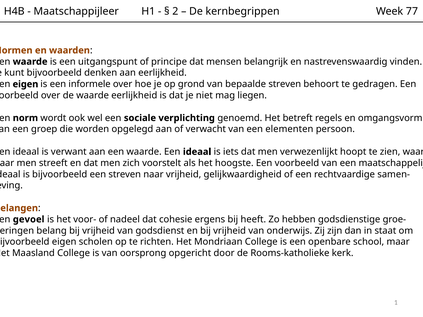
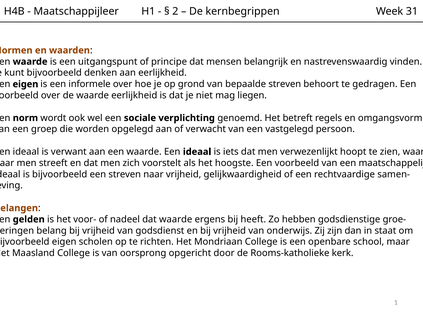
77: 77 -> 31 (412, 11)
elementen: elementen -> vastgelegd (289, 129)
gevoel: gevoel -> gelden (29, 220)
dat cohesie: cohesie -> waarde (176, 220)
